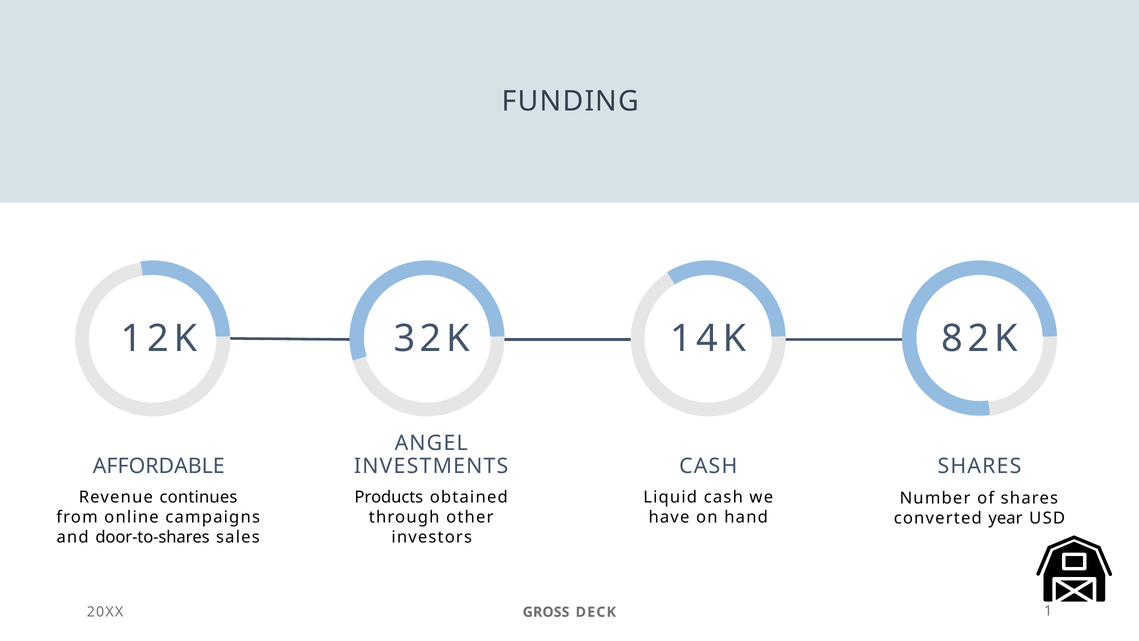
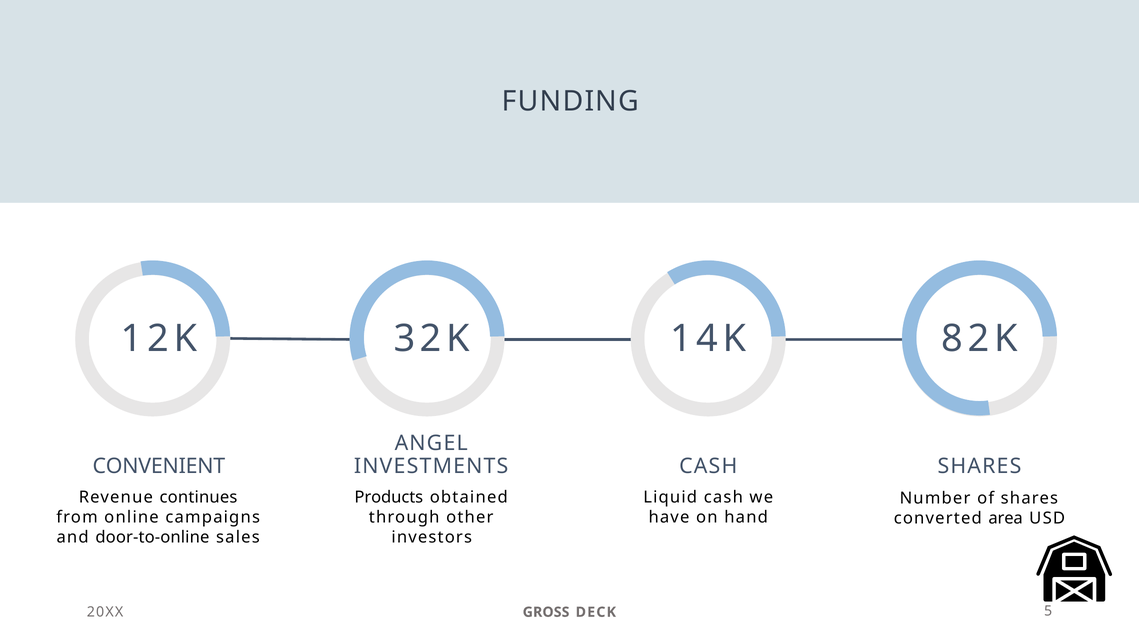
AFFORDABLE: AFFORDABLE -> CONVENIENT (159, 466)
year: year -> area (1006, 518)
door-to-shares: door-to-shares -> door-to-online (152, 537)
1: 1 -> 5 (1048, 611)
